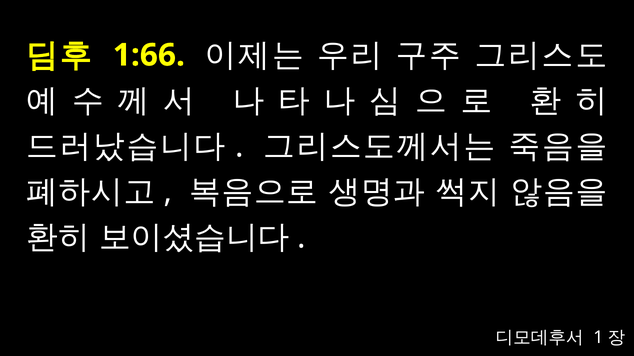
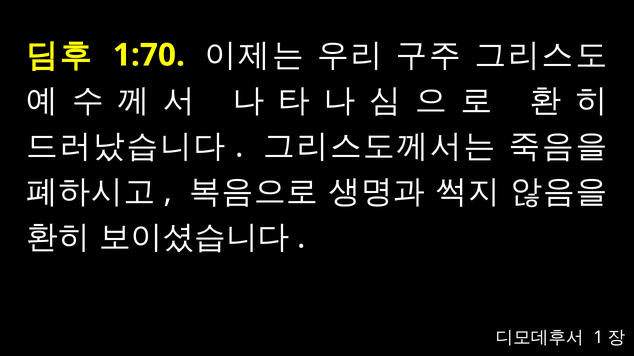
1:66: 1:66 -> 1:70 (149, 55)
